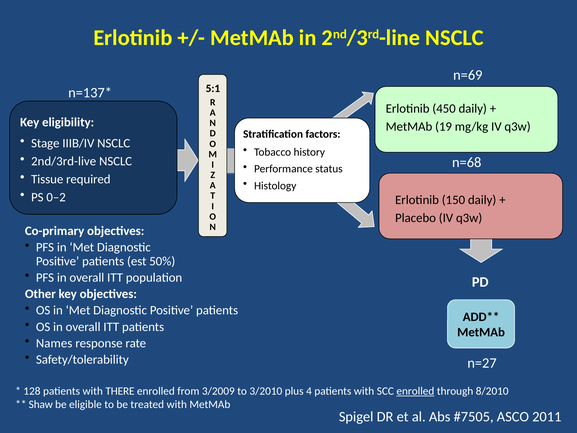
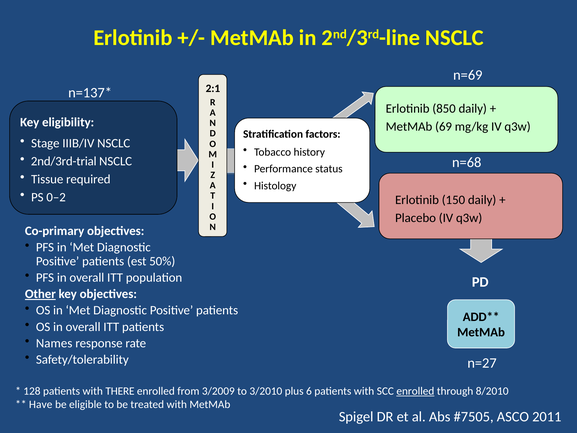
5:1: 5:1 -> 2:1 (213, 88)
450: 450 -> 850 (444, 109)
19: 19 -> 69 (444, 127)
2nd/3rd-live: 2nd/3rd-live -> 2nd/3rd-trial (64, 161)
Other underline: none -> present (40, 294)
4: 4 -> 6 (309, 391)
Shaw: Shaw -> Have (41, 404)
